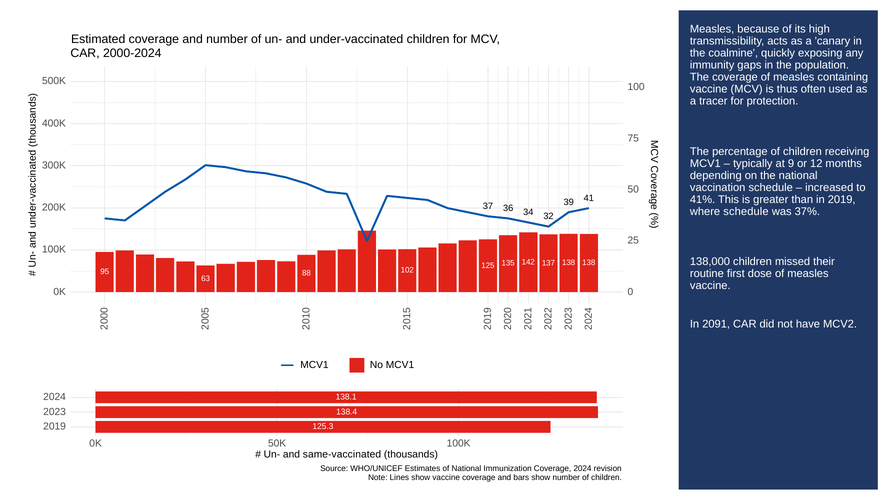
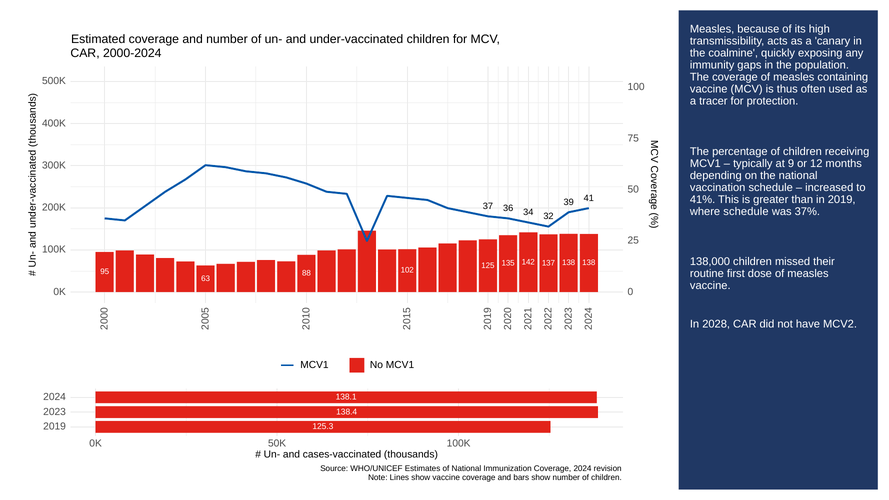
2091: 2091 -> 2028 (716, 324)
same-vaccinated: same-vaccinated -> cases-vaccinated (342, 455)
